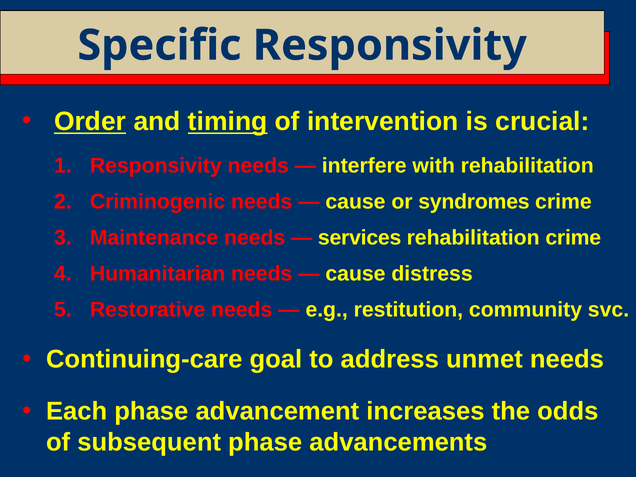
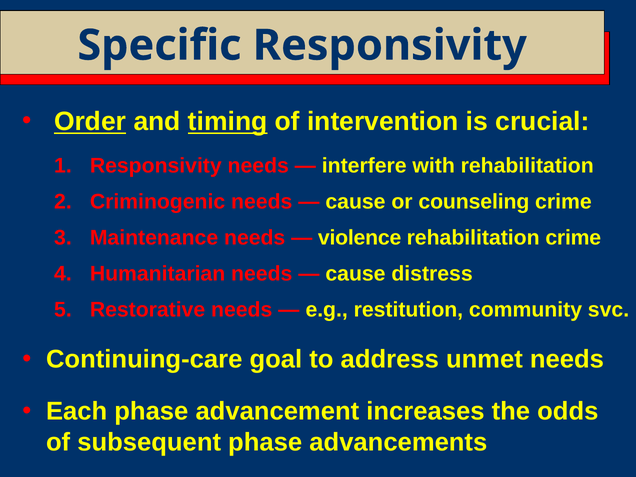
syndromes: syndromes -> counseling (474, 202)
services: services -> violence (360, 238)
